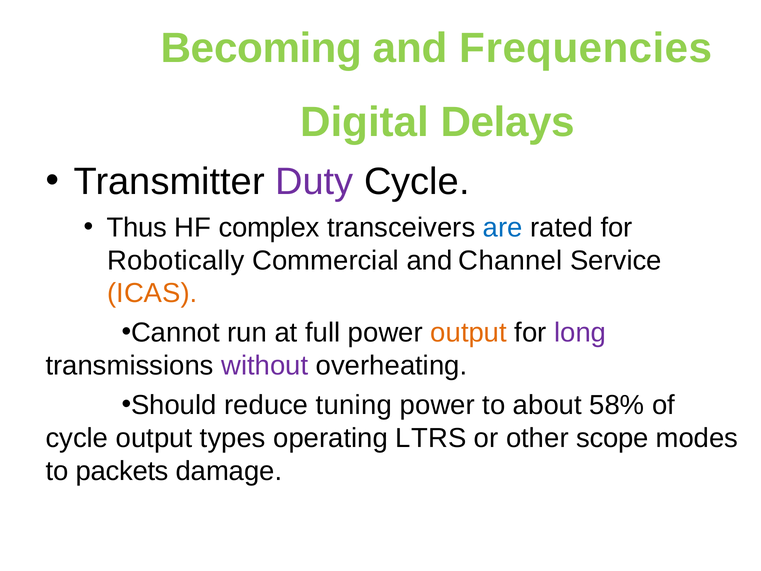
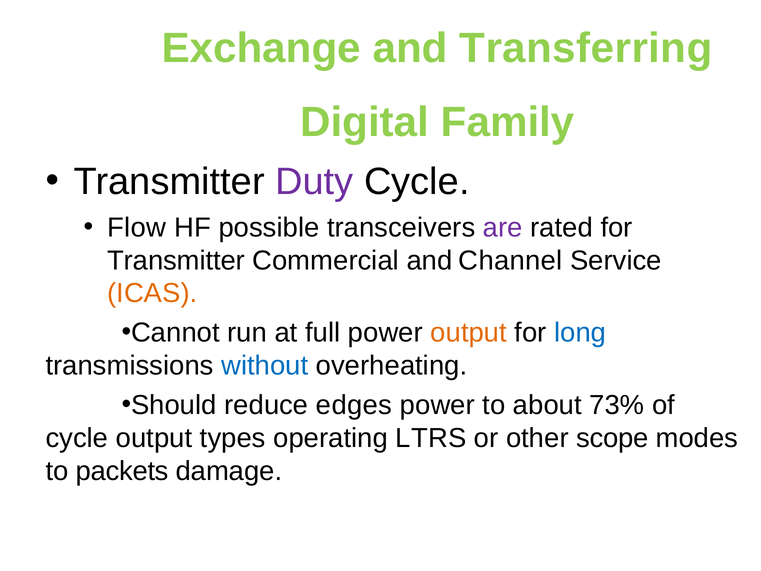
Becoming: Becoming -> Exchange (261, 48)
Frequencies: Frequencies -> Transferring (586, 48)
Delays: Delays -> Family (508, 122)
Thus: Thus -> Flow (137, 227)
complex: complex -> possible (269, 227)
are colour: blue -> purple (503, 227)
Robotically: Robotically -> Transmitter (176, 260)
long colour: purple -> blue (580, 333)
without colour: purple -> blue (265, 366)
tuning: tuning -> edges (354, 405)
58%: 58% -> 73% (617, 405)
